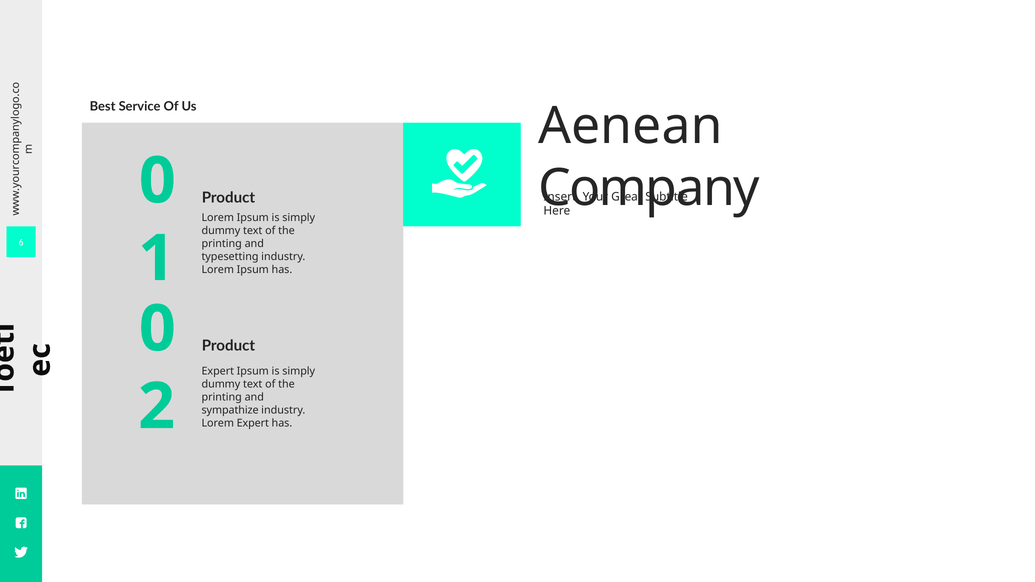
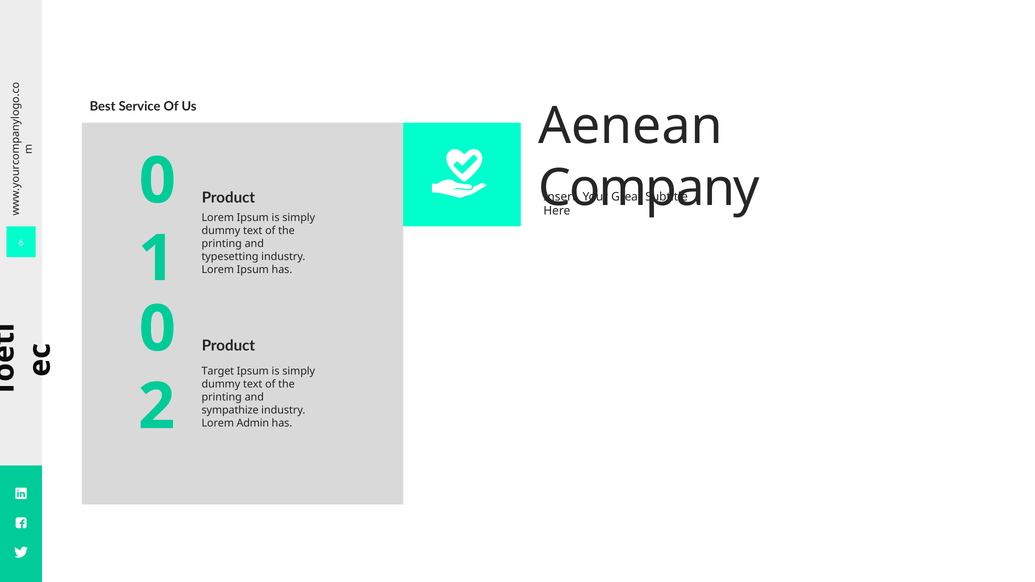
Expert: Expert -> Target (218, 371)
Lorem Expert: Expert -> Admin (253, 423)
